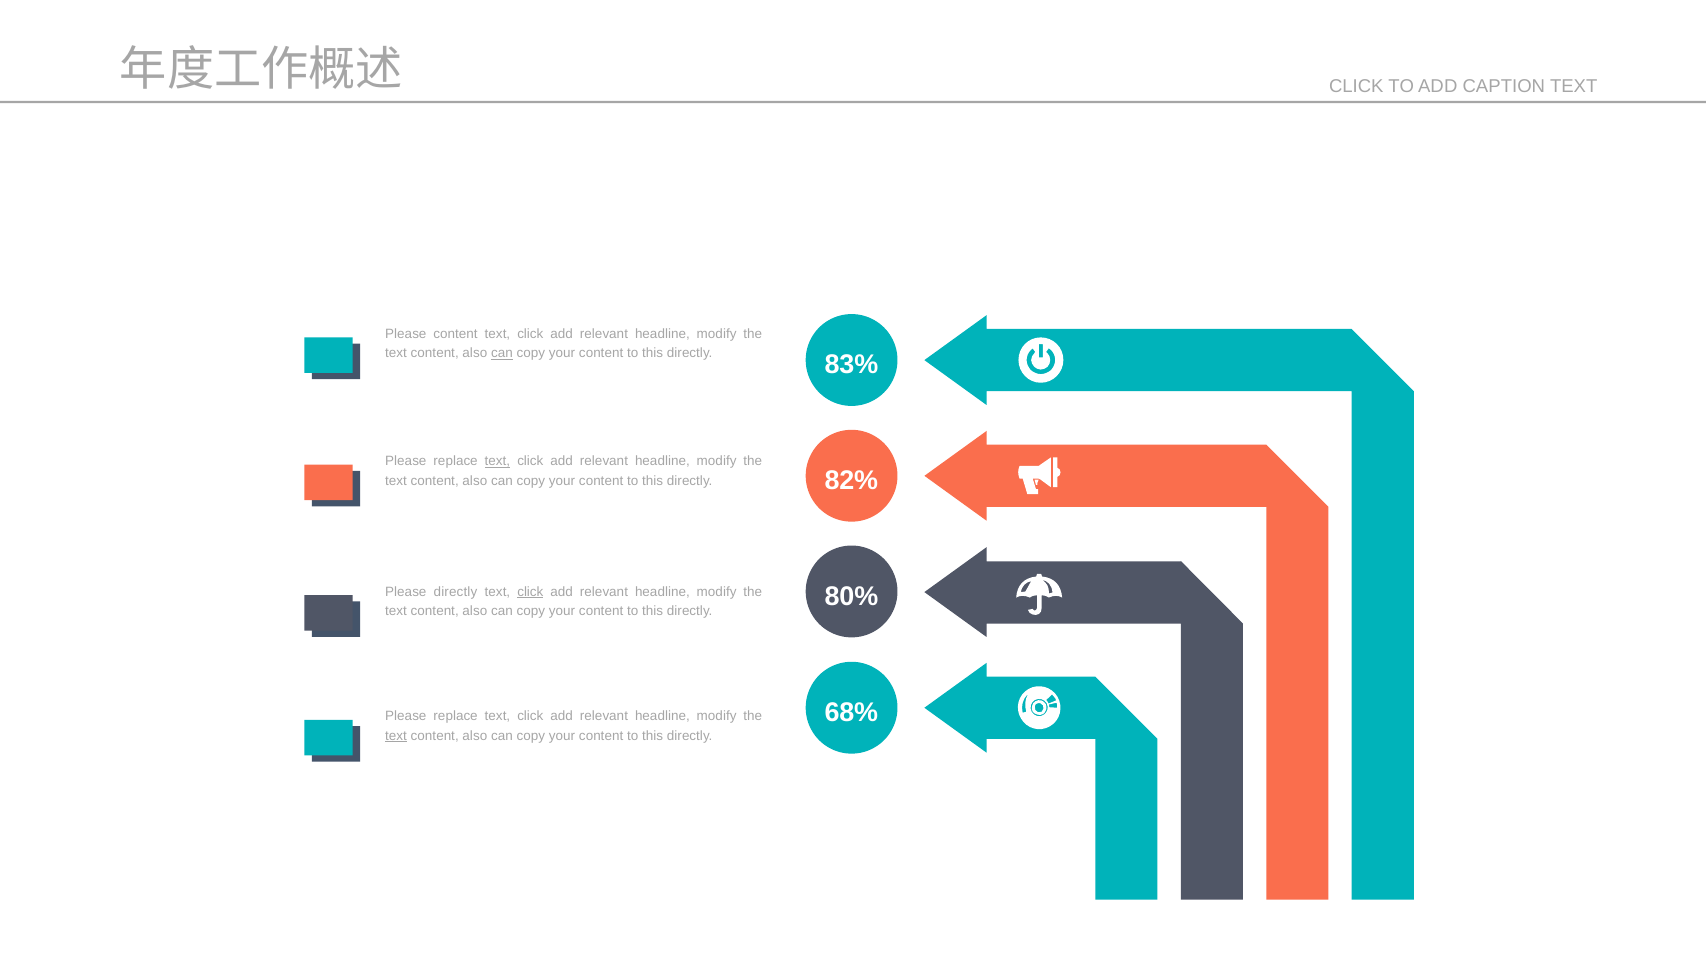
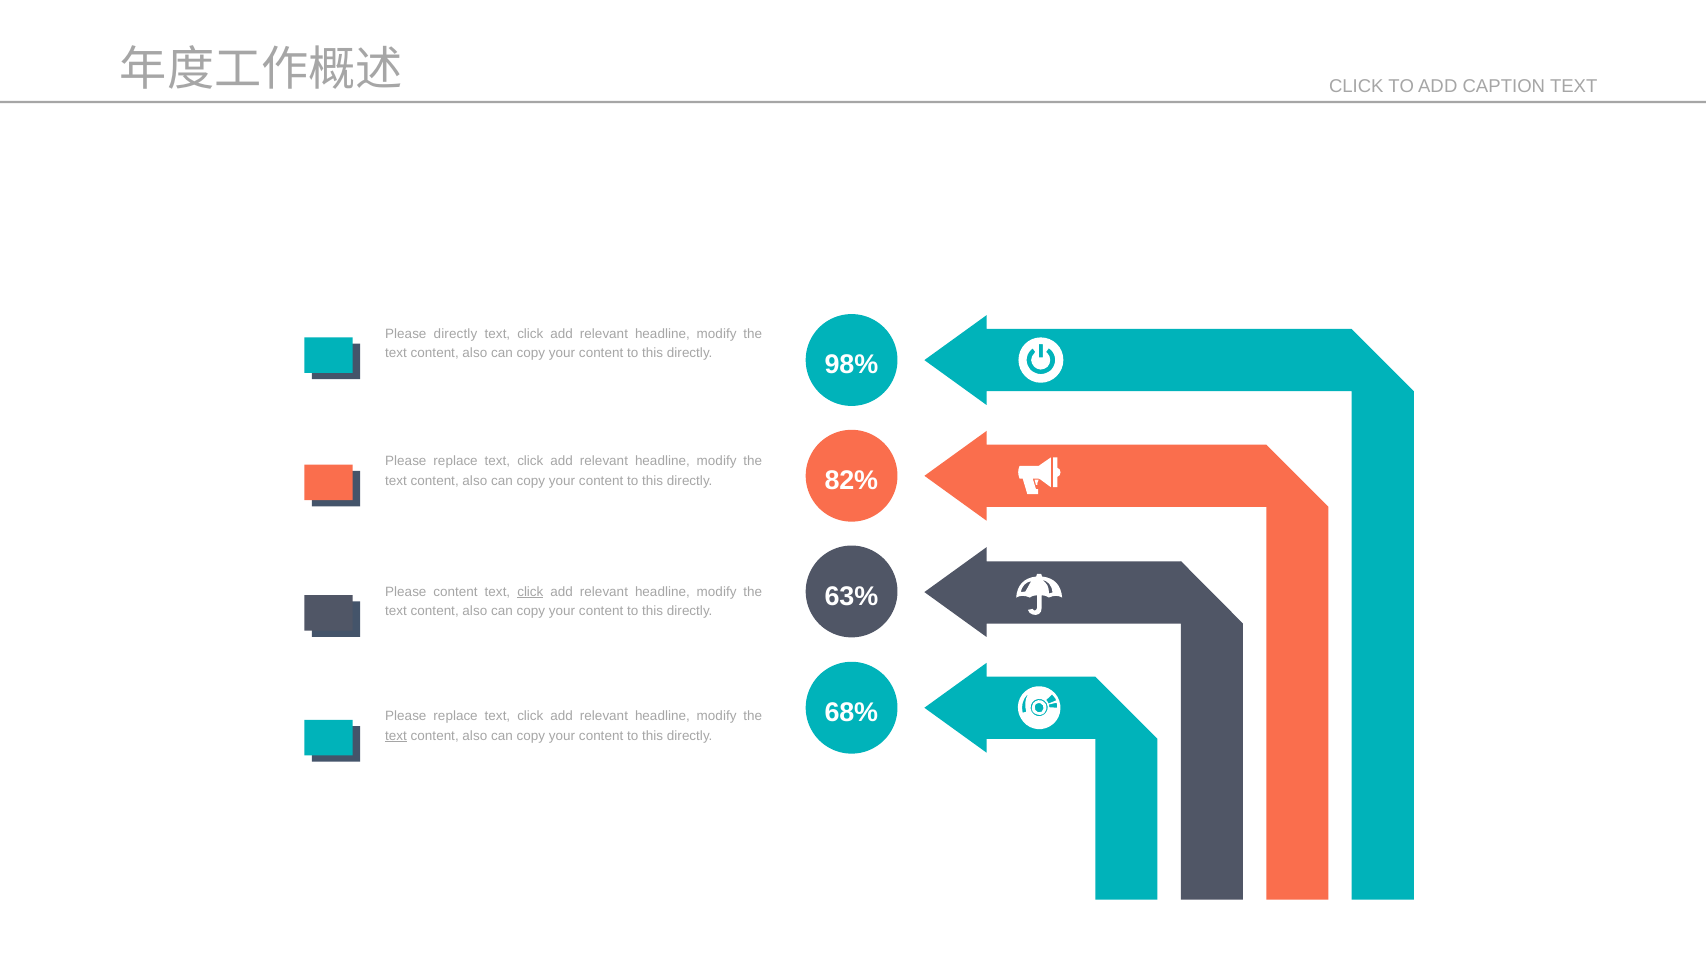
Please content: content -> directly (456, 334)
can underline: present -> none (502, 353)
83%: 83% -> 98% (851, 365)
text underline: present -> none (497, 461)
80%: 80% -> 63% (851, 596)
Please directly: directly -> content (456, 591)
